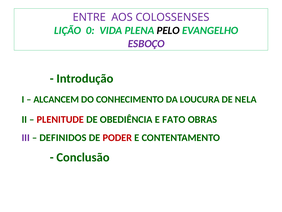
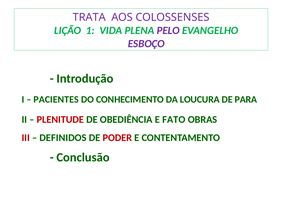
ENTRE: ENTRE -> TRATA (89, 17)
0: 0 -> 1 (90, 30)
PELO colour: black -> purple (168, 30)
ALCANCEM: ALCANCEM -> PACIENTES (56, 99)
NELA: NELA -> PARA (246, 99)
III colour: purple -> red (26, 137)
